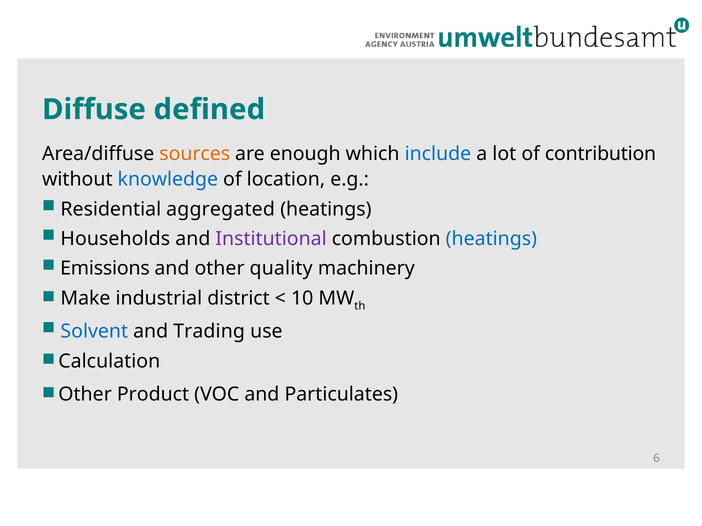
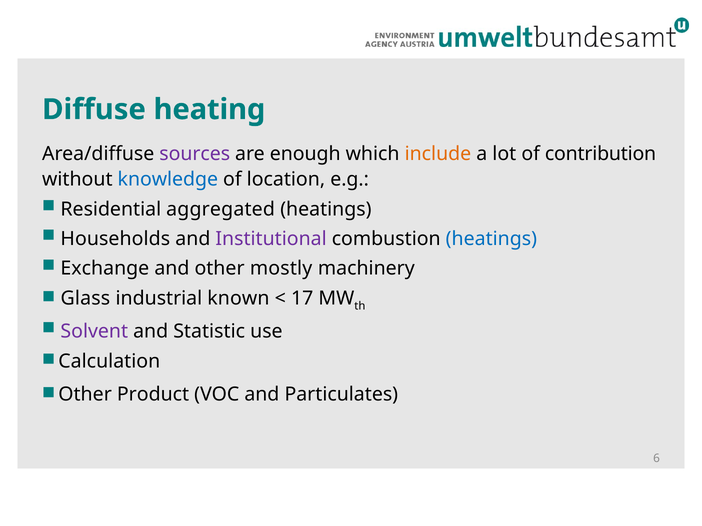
defined: defined -> heating (209, 110)
sources colour: orange -> purple (195, 154)
include colour: blue -> orange (438, 154)
Emissions: Emissions -> Exchange (105, 269)
quality: quality -> mostly (281, 269)
Make: Make -> Glass (85, 299)
district: district -> known (238, 299)
10: 10 -> 17 (302, 299)
Solvent colour: blue -> purple (94, 331)
Trading: Trading -> Statistic (209, 331)
